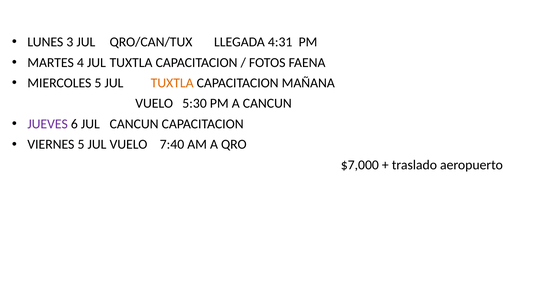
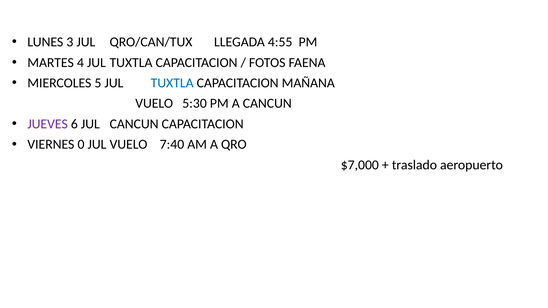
4:31: 4:31 -> 4:55 (280, 42)
TUXTLA colour: orange -> blue (172, 83)
VIERNES 5: 5 -> 0 (81, 145)
